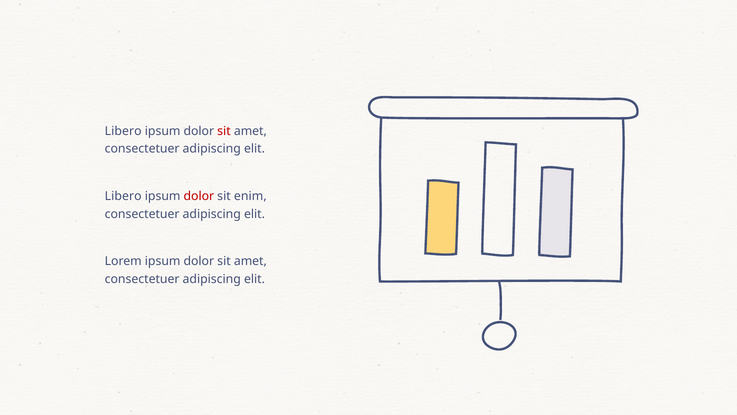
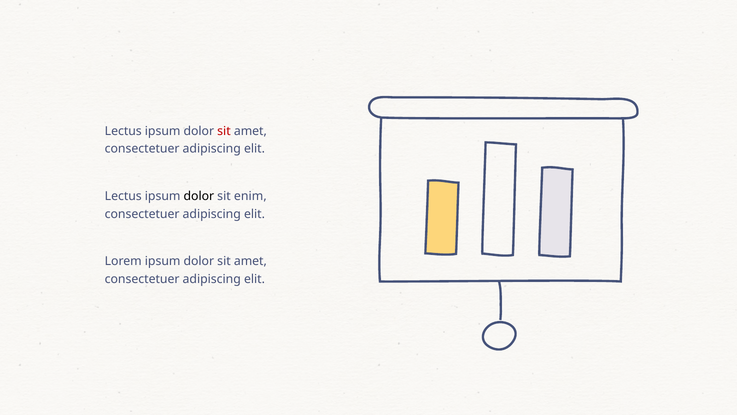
Libero: Libero -> Lectus (123, 131)
Libero: Libero -> Lectus (123, 196)
dolor colour: red -> black (199, 196)
